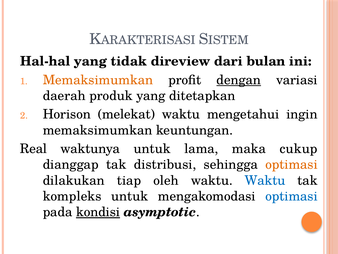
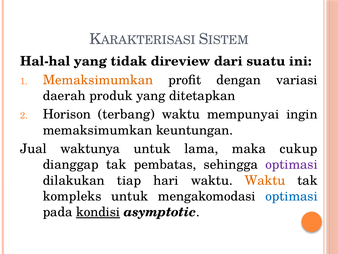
bulan: bulan -> suatu (266, 61)
dengan underline: present -> none (239, 80)
melekat: melekat -> terbang (126, 114)
mengetahui: mengetahui -> mempunyai (243, 114)
Real: Real -> Jual (34, 149)
distribusi: distribusi -> pembatas (165, 164)
optimasi colour: orange -> purple (291, 164)
oleh: oleh -> hari (166, 180)
Waktu colour: blue -> orange (265, 180)
